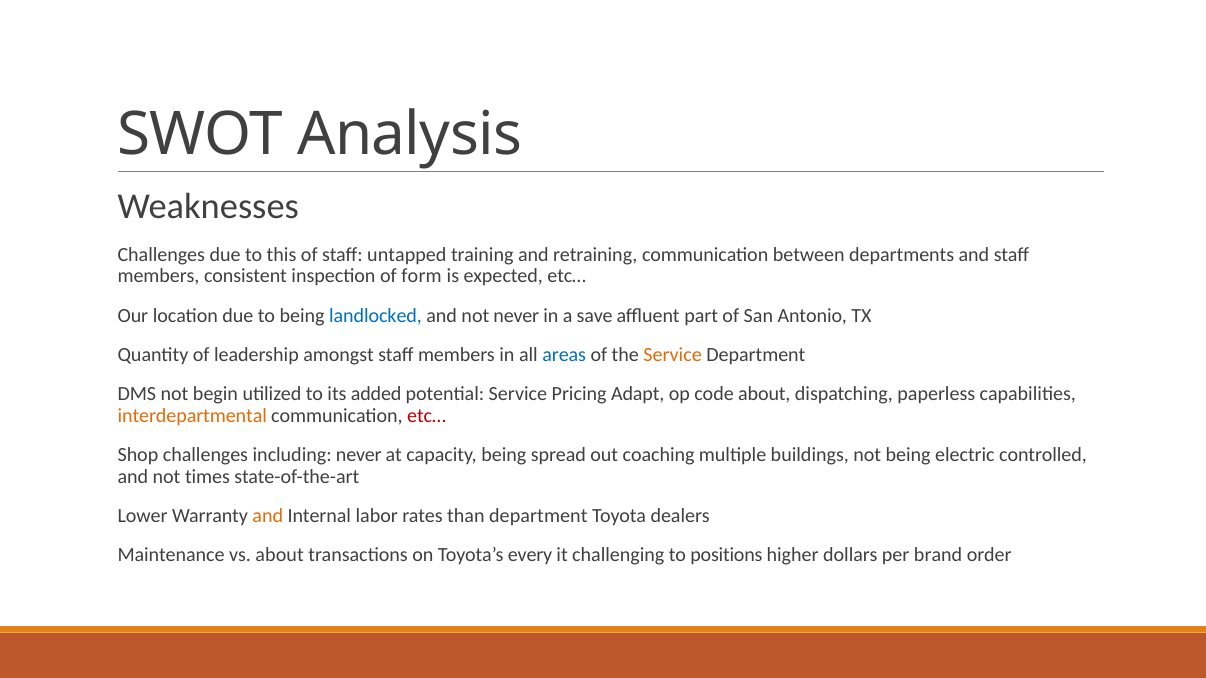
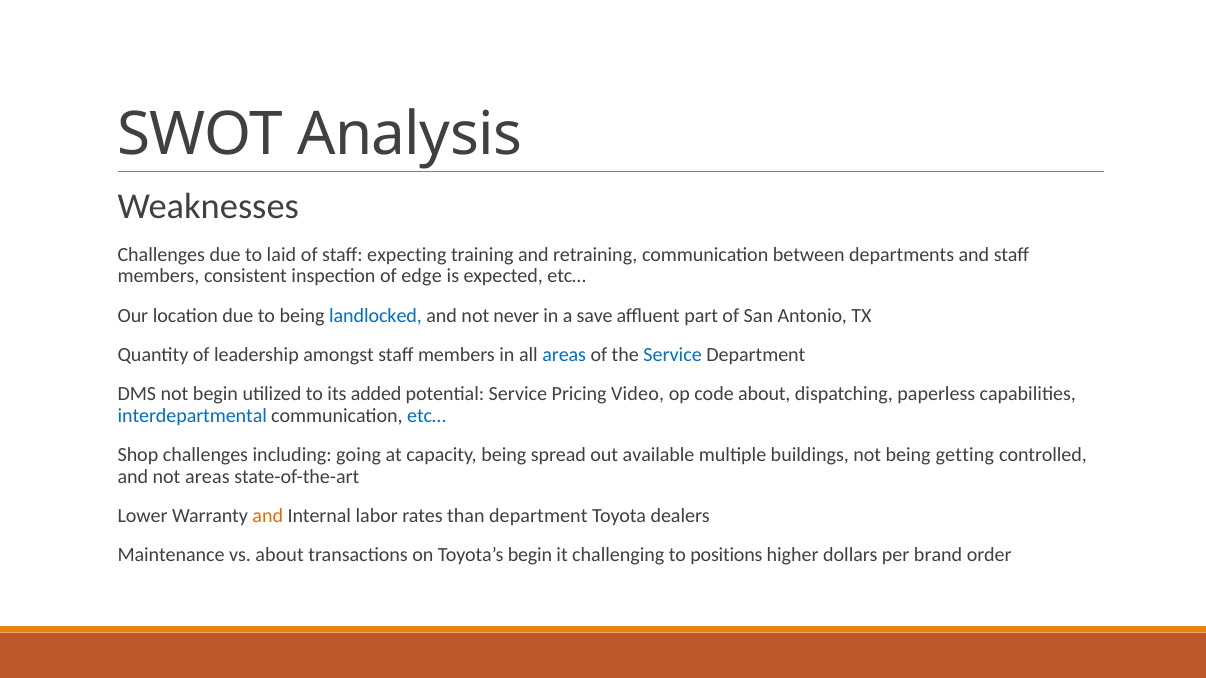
this: this -> laid (281, 255)
untapped: untapped -> expecting (407, 255)
form: form -> edge (422, 276)
Service colour: orange -> blue (673, 355)
Adapt: Adapt -> Video (638, 394)
interdepartmental colour: orange -> blue (192, 416)
etc… colour: red -> blue (427, 416)
including never: never -> going (359, 455)
coaching: coaching -> available (659, 455)
electric: electric -> getting (965, 455)
not times: times -> areas (207, 477)
Toyota’s every: every -> begin (530, 555)
